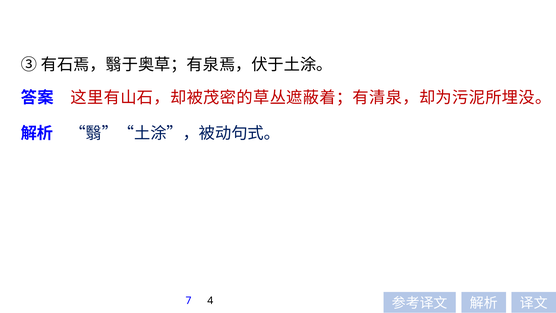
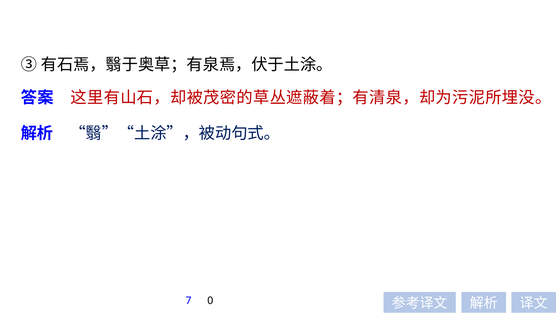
4: 4 -> 0 (210, 301)
